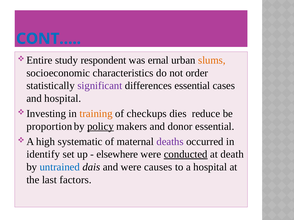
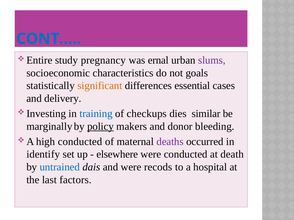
respondent: respondent -> pregnancy (103, 60)
slums colour: orange -> purple (212, 60)
order: order -> goals (197, 73)
significant colour: purple -> orange (100, 86)
and hospital: hospital -> delivery (63, 99)
training colour: orange -> blue (96, 114)
reduce: reduce -> similar (206, 114)
proportion: proportion -> marginally (49, 127)
donor essential: essential -> bleeding (215, 127)
high systematic: systematic -> conducted (80, 142)
conducted underline: present -> none (186, 155)
causes: causes -> recods (158, 167)
